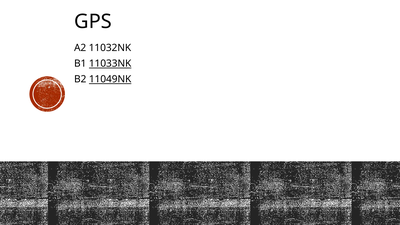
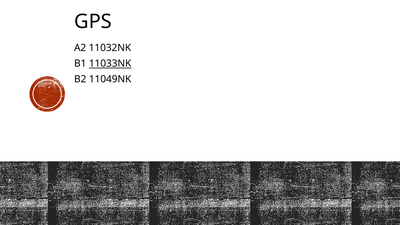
11049NK underline: present -> none (110, 79)
